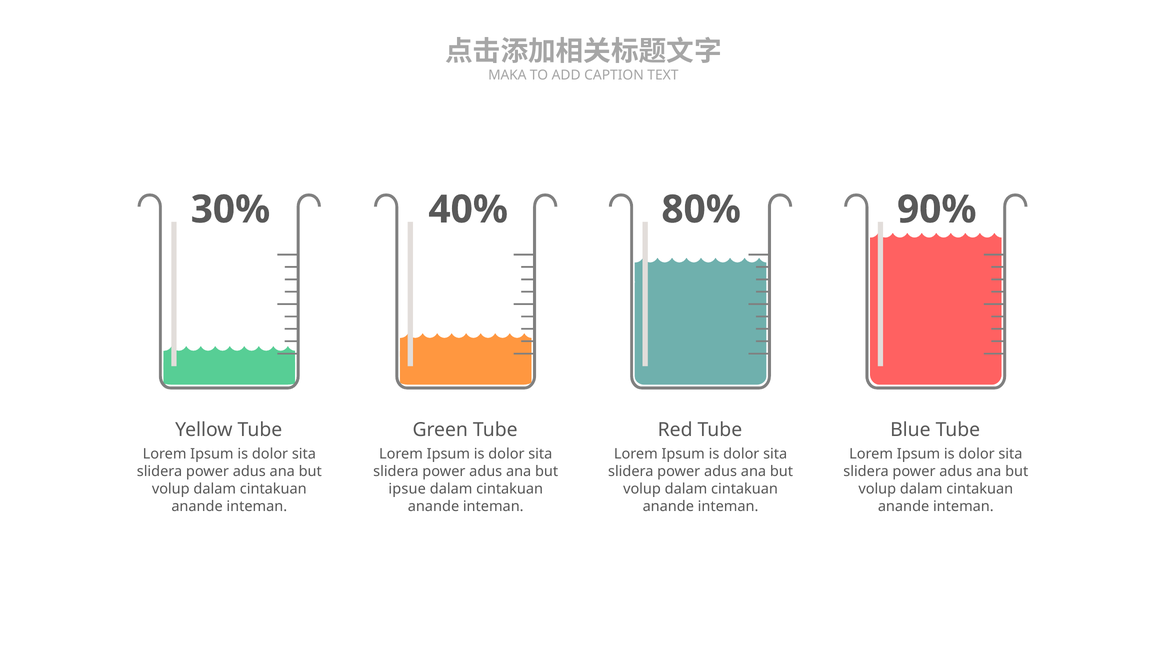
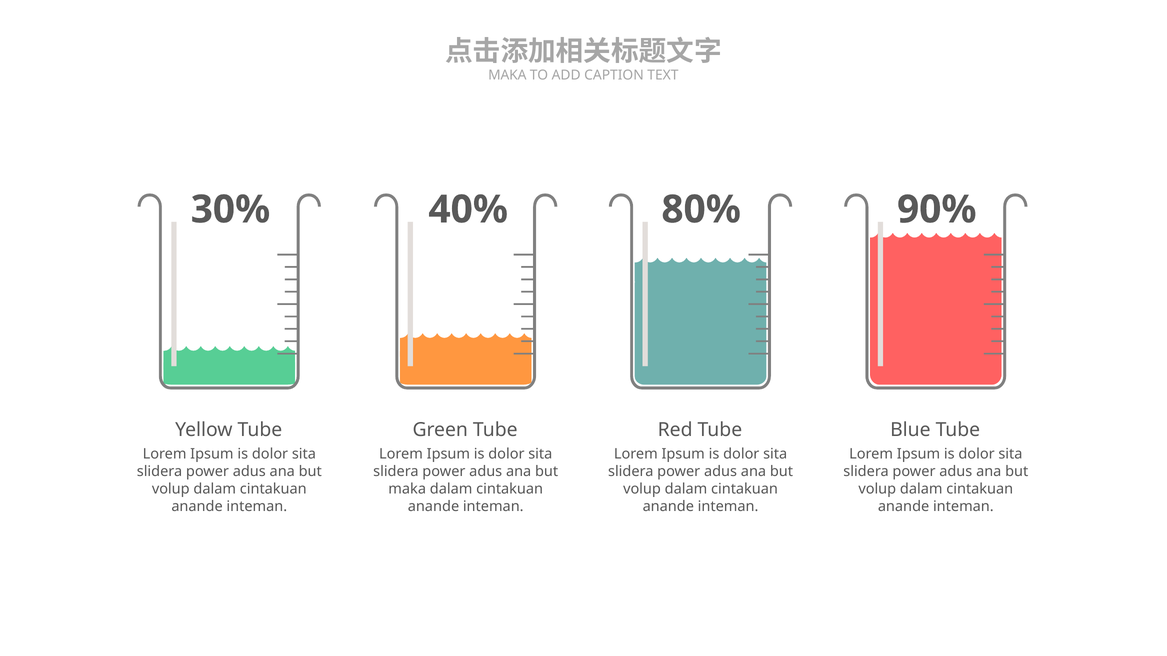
ipsue: ipsue -> maka (407, 489)
